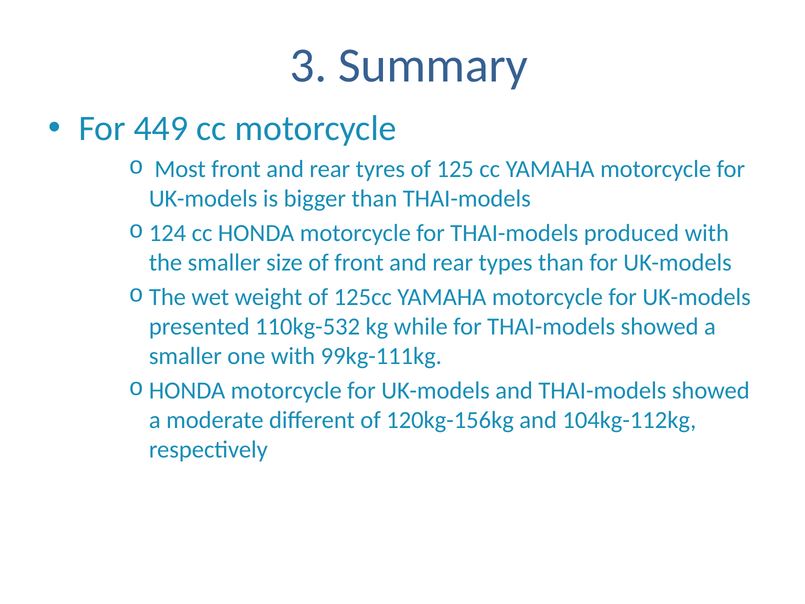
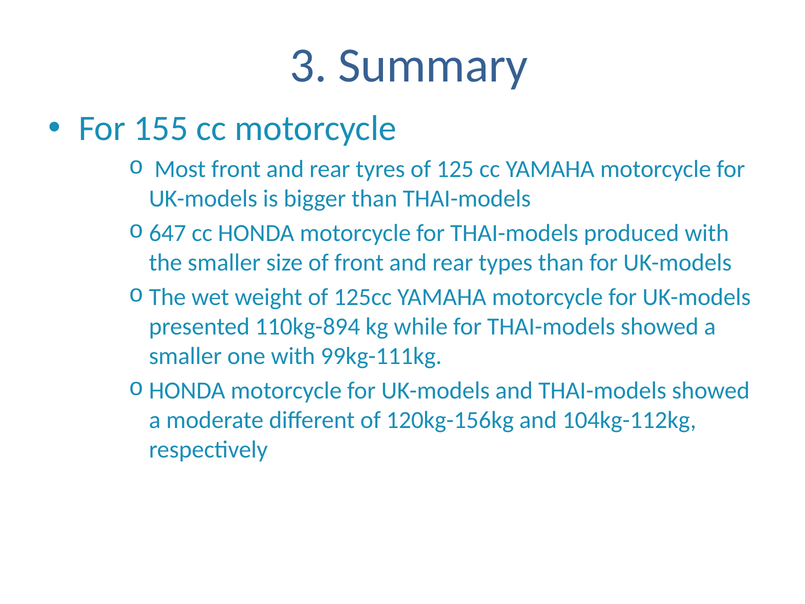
449: 449 -> 155 (161, 129)
124: 124 -> 647 (168, 233)
110kg-532: 110kg-532 -> 110kg-894 (308, 326)
